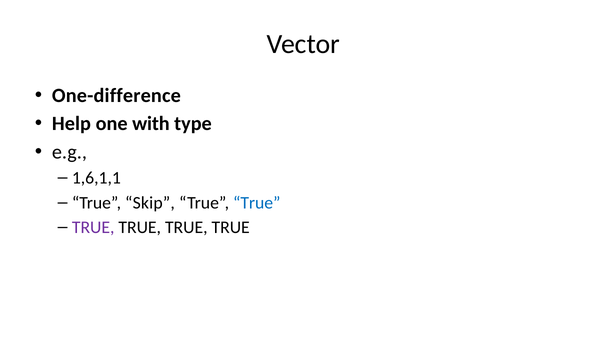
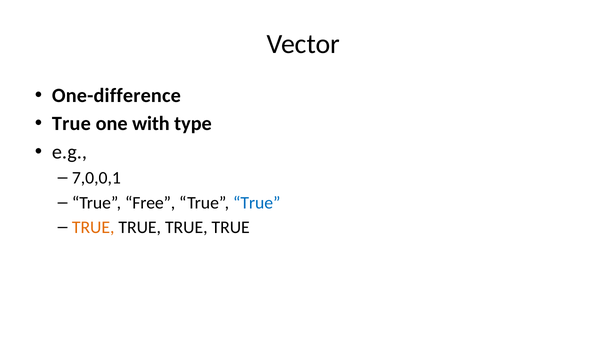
Help: Help -> True (71, 124)
1,6,1,1: 1,6,1,1 -> 7,0,0,1 (96, 178)
Skip: Skip -> Free (150, 203)
TRUE colour: purple -> orange (93, 228)
